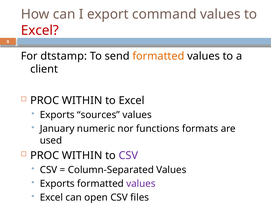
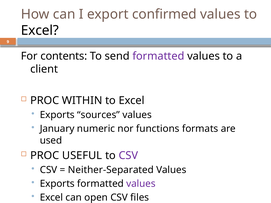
command: command -> confirmed (164, 14)
Excel colour: red -> black (40, 31)
dtstamp: dtstamp -> contents (64, 56)
formatted colour: orange -> purple (158, 56)
WITHIN: WITHIN -> USEFUL (82, 156)
Column-Separated: Column-Separated -> Neither-Separated (111, 170)
